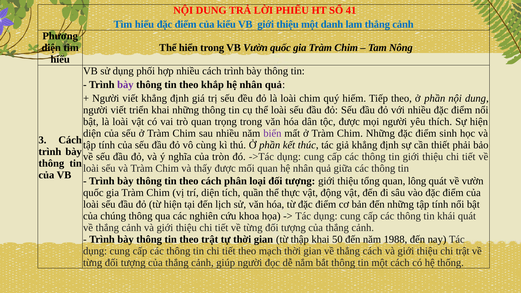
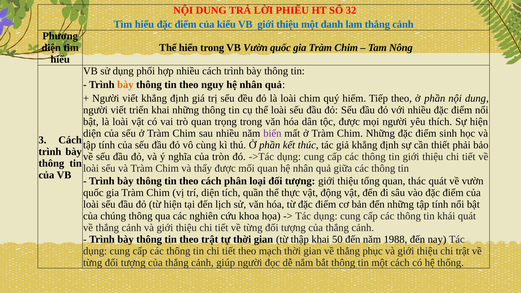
41: 41 -> 32 (351, 11)
bày colour: purple -> orange (125, 85)
khắp: khắp -> nguy (212, 85)
lông: lông -> thác (417, 181)
thắng cách: cách -> phục (373, 251)
